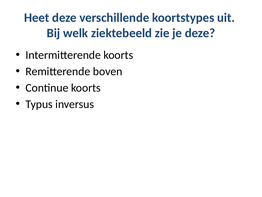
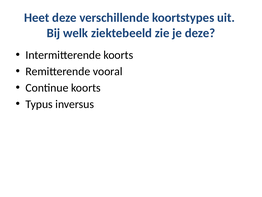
boven: boven -> vooral (108, 71)
